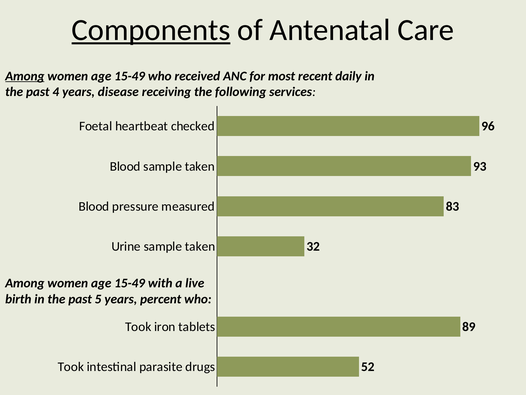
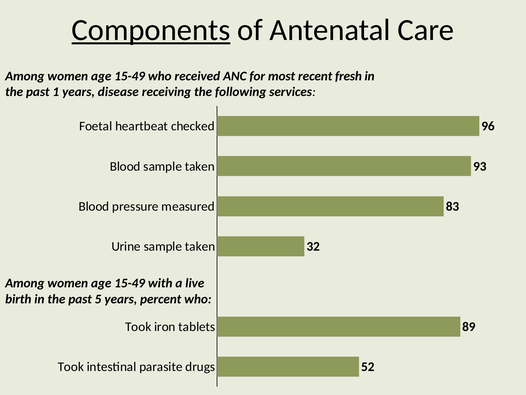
Among underline: present -> none (25, 76)
daily: daily -> fresh (348, 76)
4: 4 -> 1 (56, 92)
